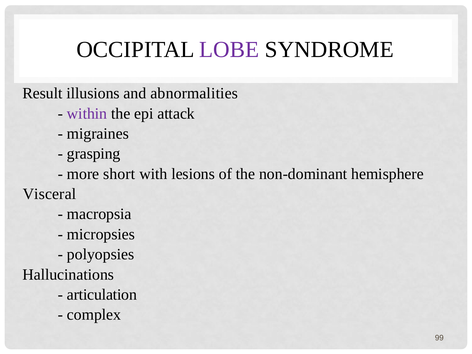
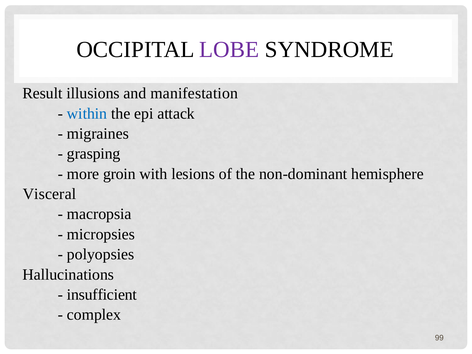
abnormalities: abnormalities -> manifestation (194, 93)
within colour: purple -> blue (87, 113)
short: short -> groin (119, 174)
articulation: articulation -> insufficient (102, 295)
